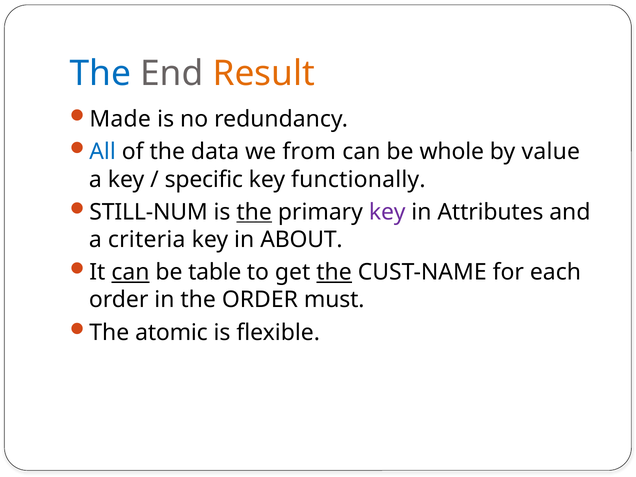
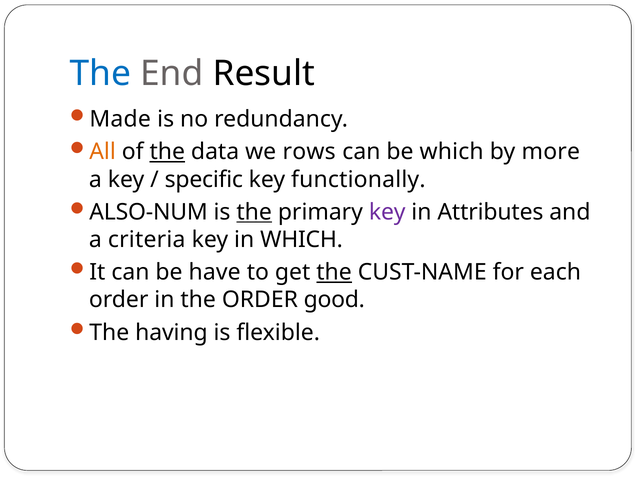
Result colour: orange -> black (264, 73)
All colour: blue -> orange (103, 152)
the underline: none -> present (167, 152)
from: from -> rows (309, 152)
be whole: whole -> which (452, 152)
value: value -> more (551, 152)
STILL-NUM: STILL-NUM -> ALSO-NUM (149, 212)
in ABOUT: ABOUT -> WHICH (301, 240)
can underline: present -> none (130, 272)
table: table -> have (215, 272)
must: must -> good (334, 300)
atomic: atomic -> having (171, 333)
